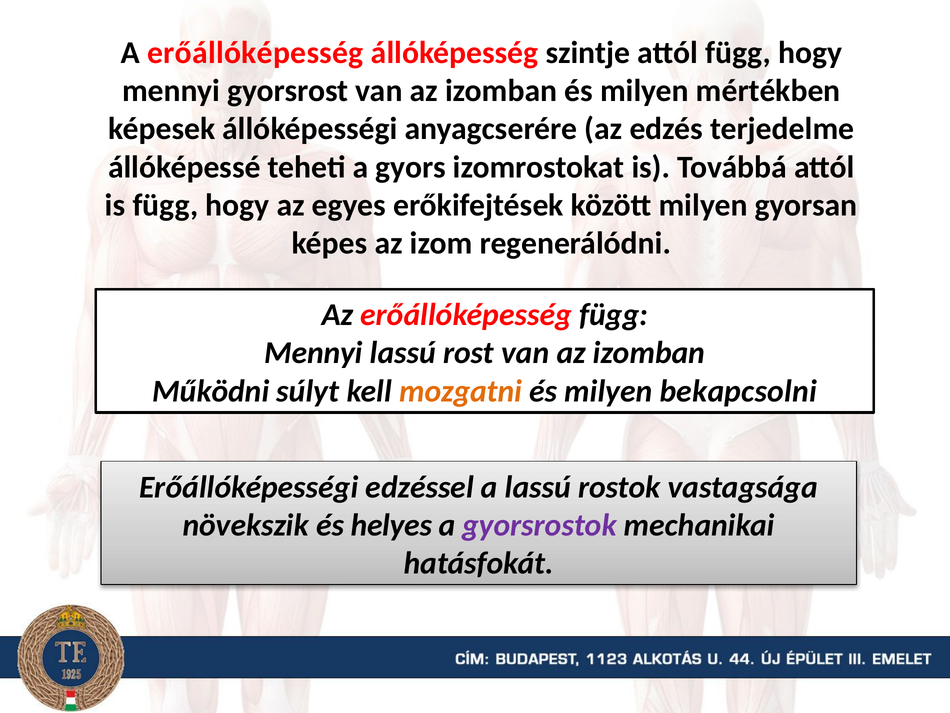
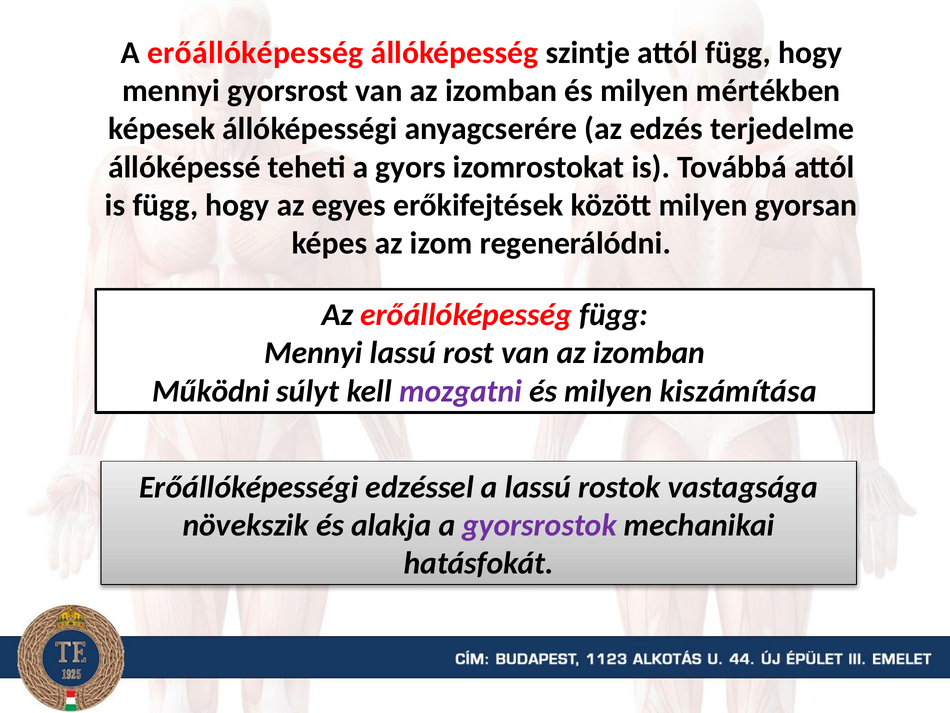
mozgatni colour: orange -> purple (461, 391)
bekapcsolni: bekapcsolni -> kiszámítása (738, 391)
helyes: helyes -> alakja (391, 525)
